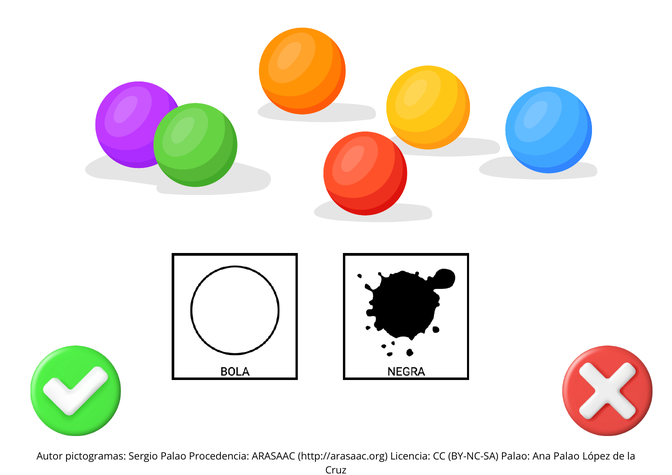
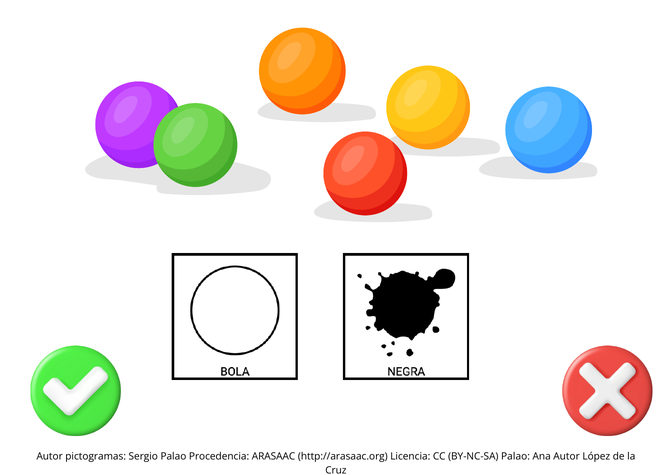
Ana Palao: Palao -> Autor (567, 456)
